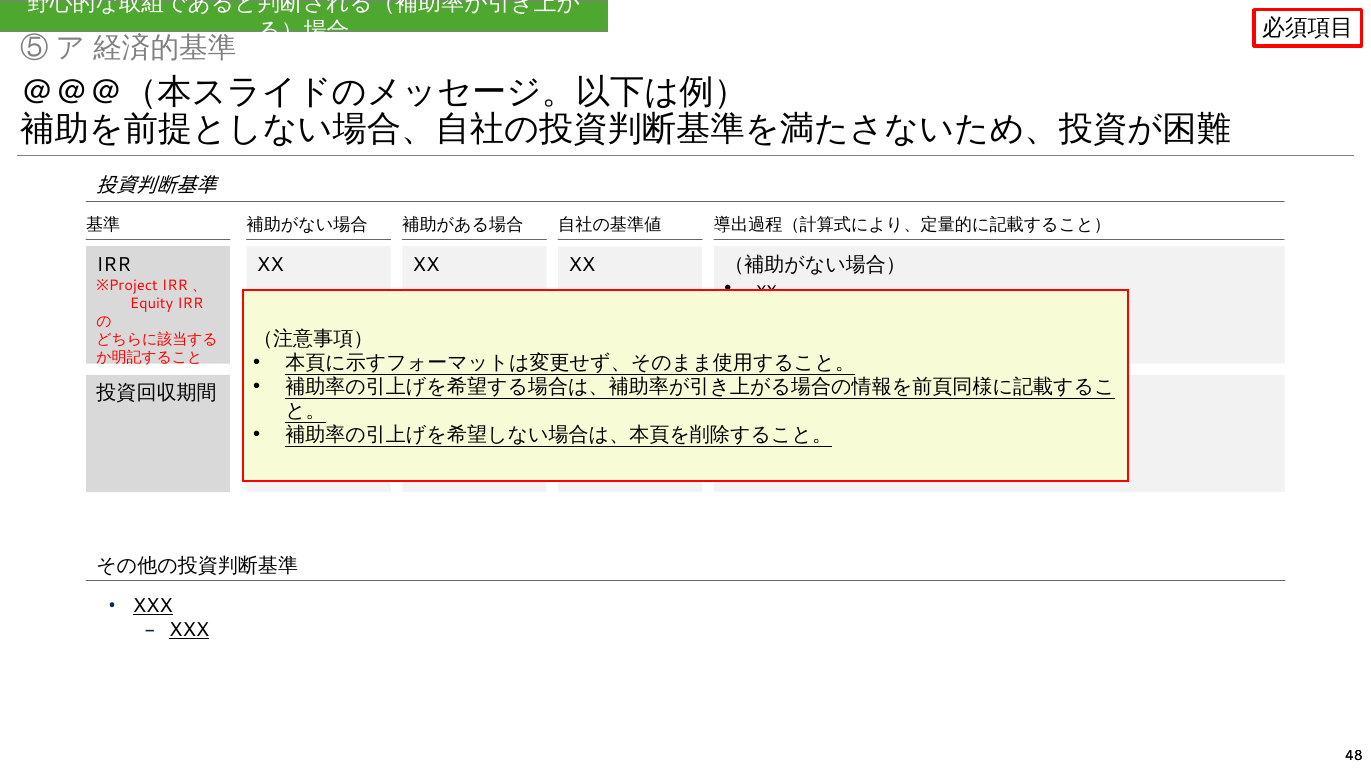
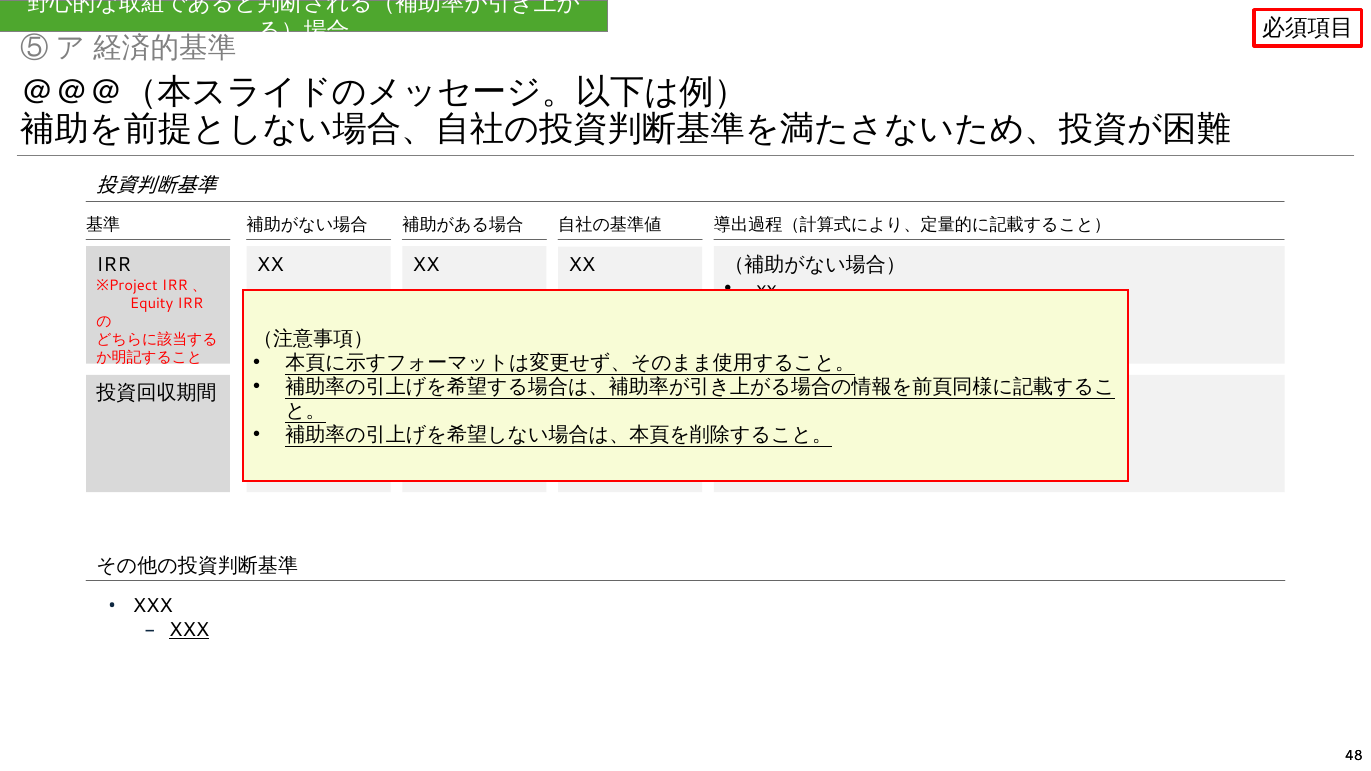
XXX underline: present -> none (153, 606)
